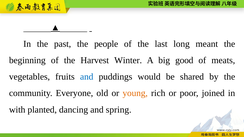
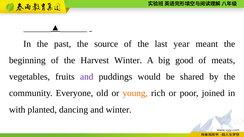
people: people -> source (106, 44)
long: long -> year (181, 44)
and colour: blue -> purple (87, 77)
and spring: spring -> winter (119, 110)
